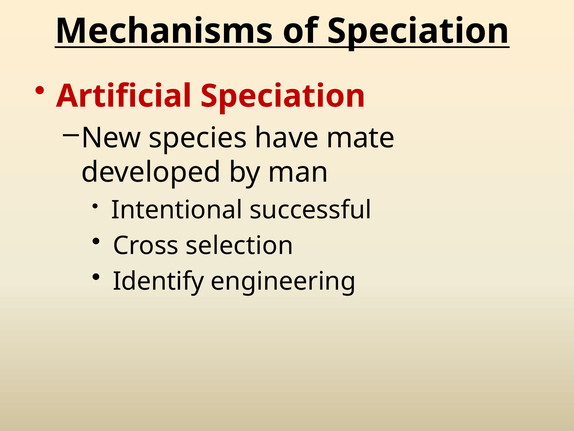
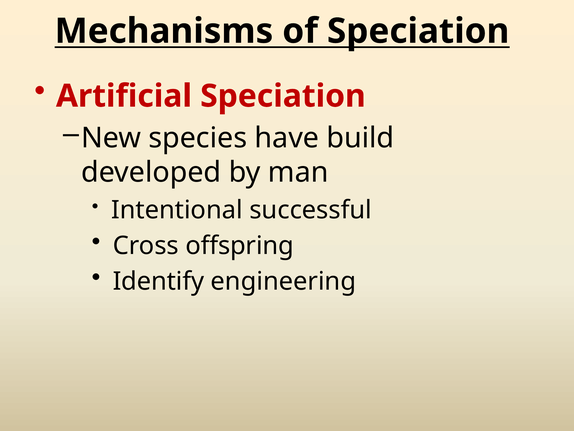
mate: mate -> build (360, 138)
selection: selection -> offspring (240, 245)
